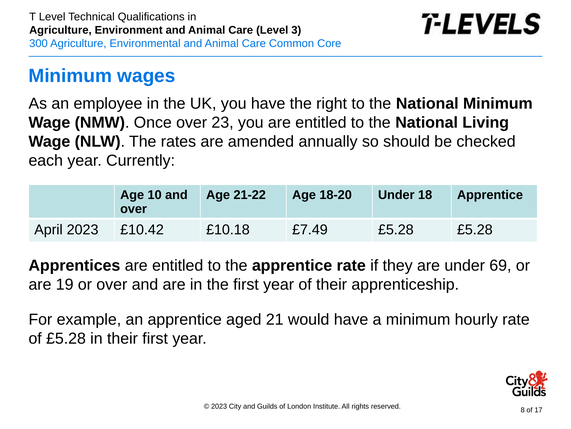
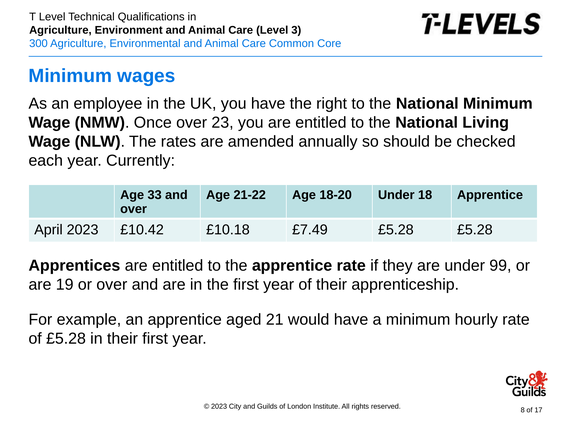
10: 10 -> 33 (155, 195)
69: 69 -> 99 (500, 265)
